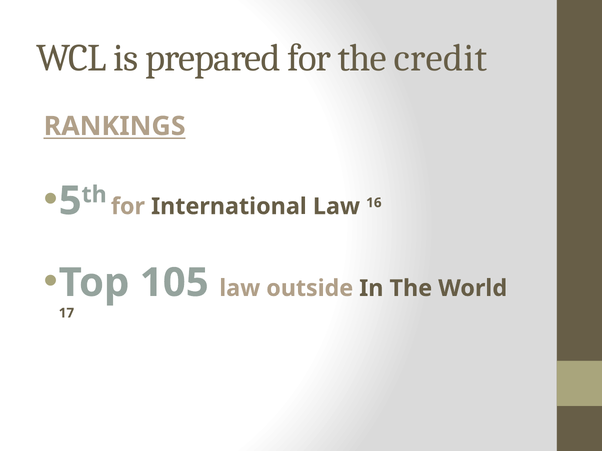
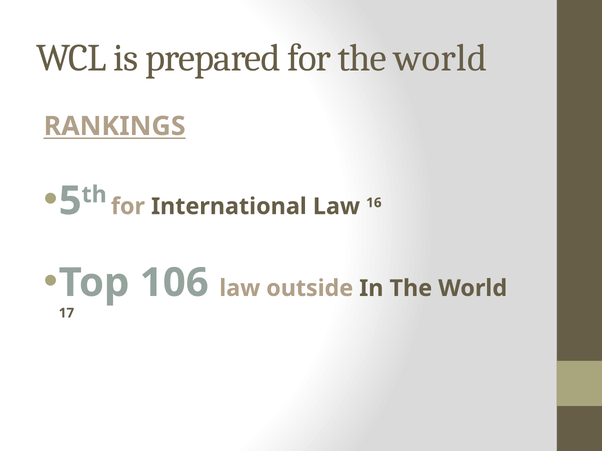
for the credit: credit -> world (440, 58)
105: 105 -> 106 (174, 283)
